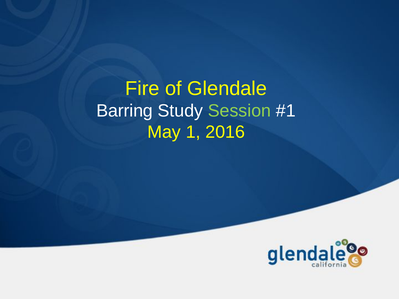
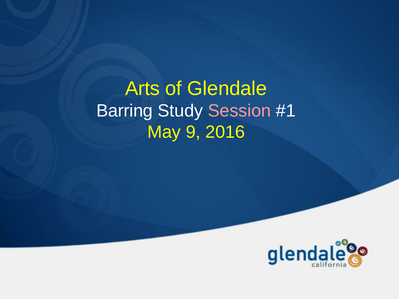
Fire: Fire -> Arts (142, 89)
Session colour: light green -> pink (239, 111)
1: 1 -> 9 (193, 132)
